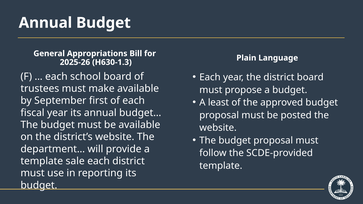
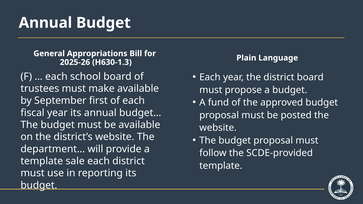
least: least -> fund (218, 103)
